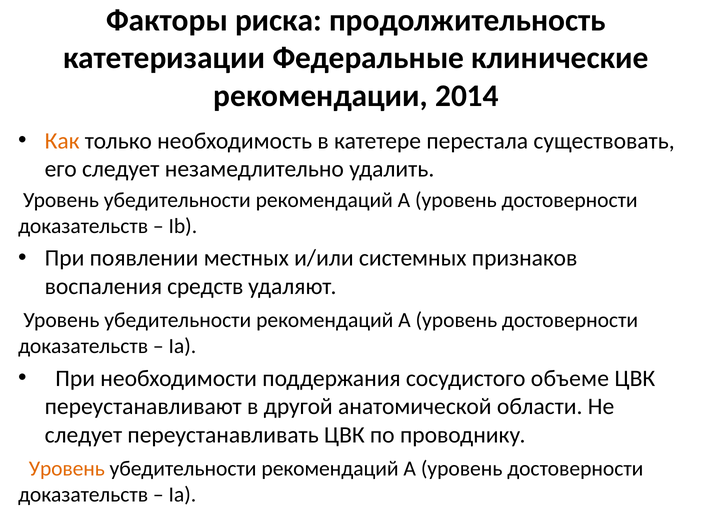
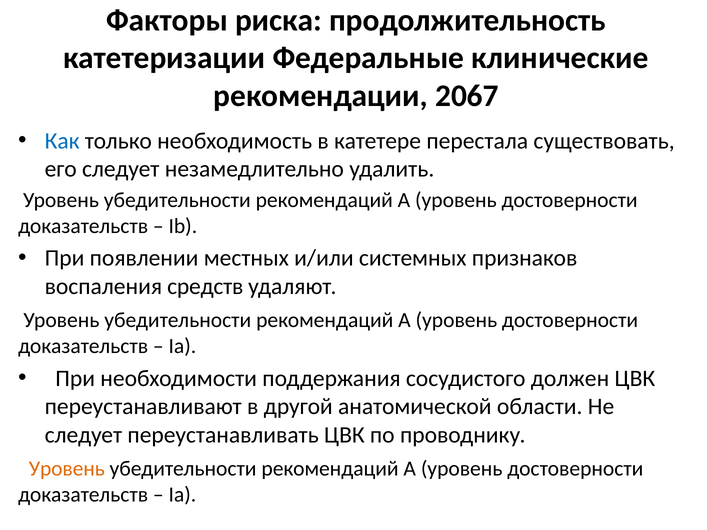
2014: 2014 -> 2067 (467, 96)
Как colour: orange -> blue (62, 141)
объеме: объеме -> должен (570, 378)
